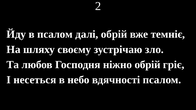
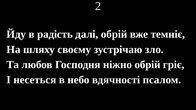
в псалом: псалом -> радість (55, 34)
